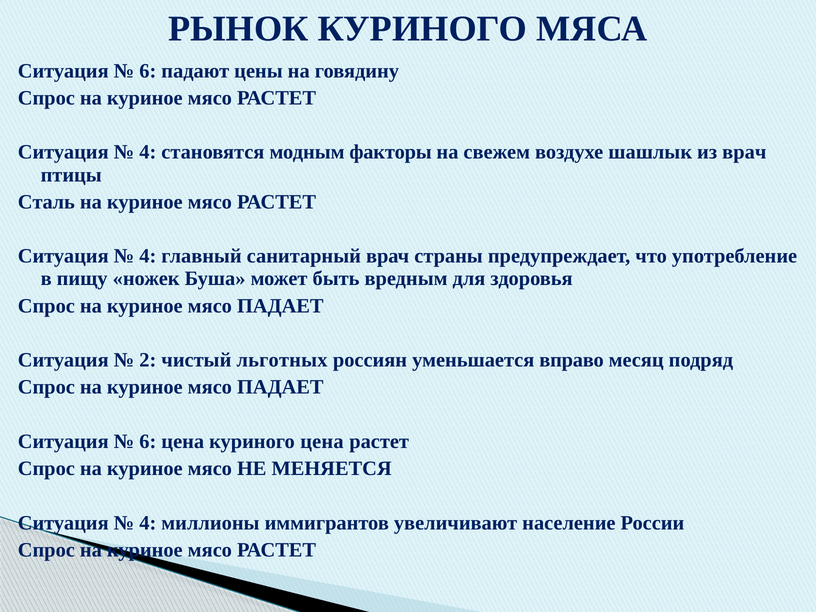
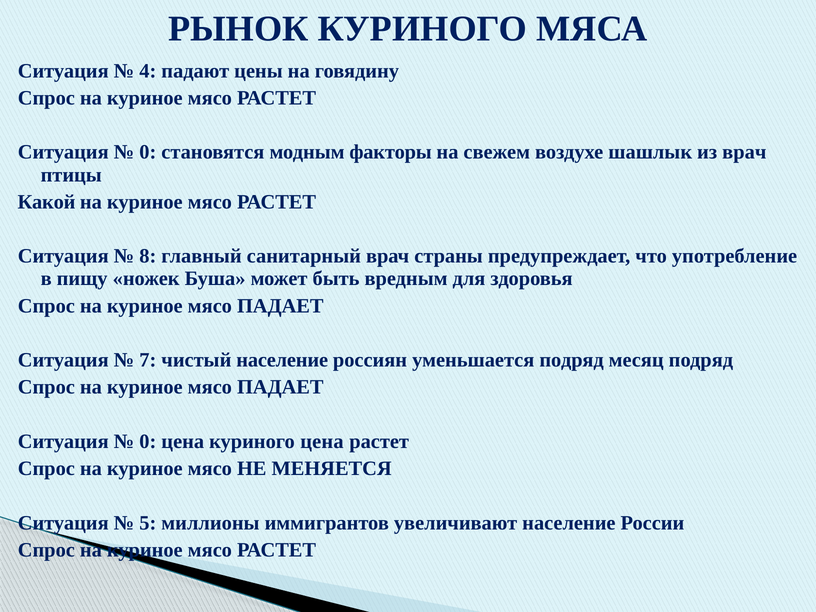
6: 6 -> 4 (148, 71)
4: 4 -> 0 (148, 152)
Сталь: Сталь -> Какой (46, 202)
4: 4 -> 8 (148, 256)
2: 2 -> 7 (148, 360)
чистый льготных: льготных -> население (282, 360)
уменьшается вправо: вправо -> подряд (572, 360)
6: 6 -> 0 (148, 441)
4: 4 -> 5 (148, 523)
